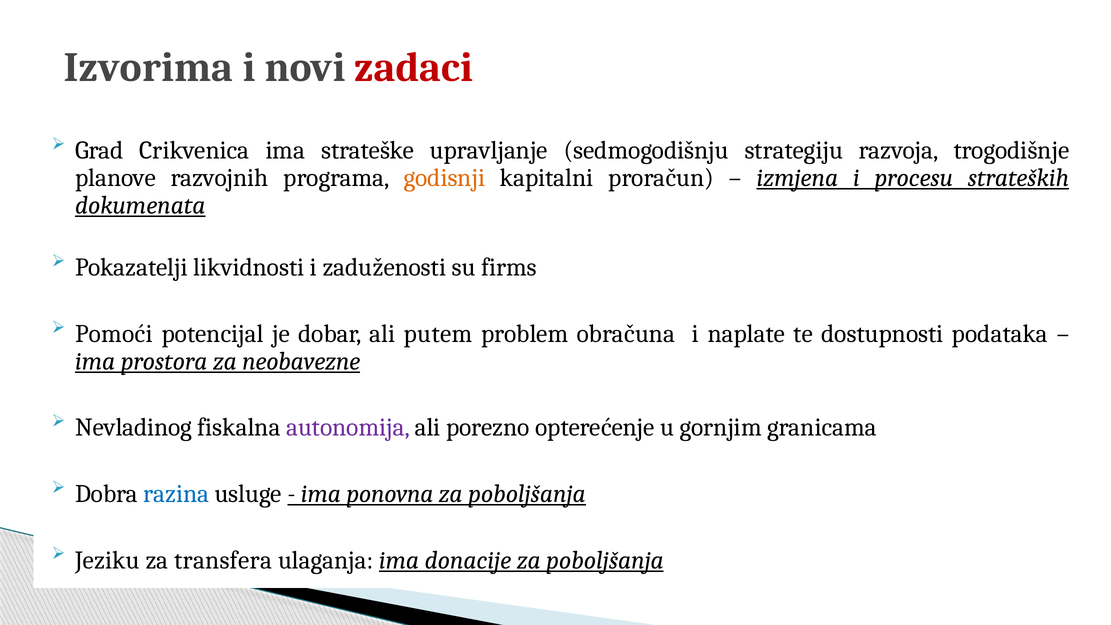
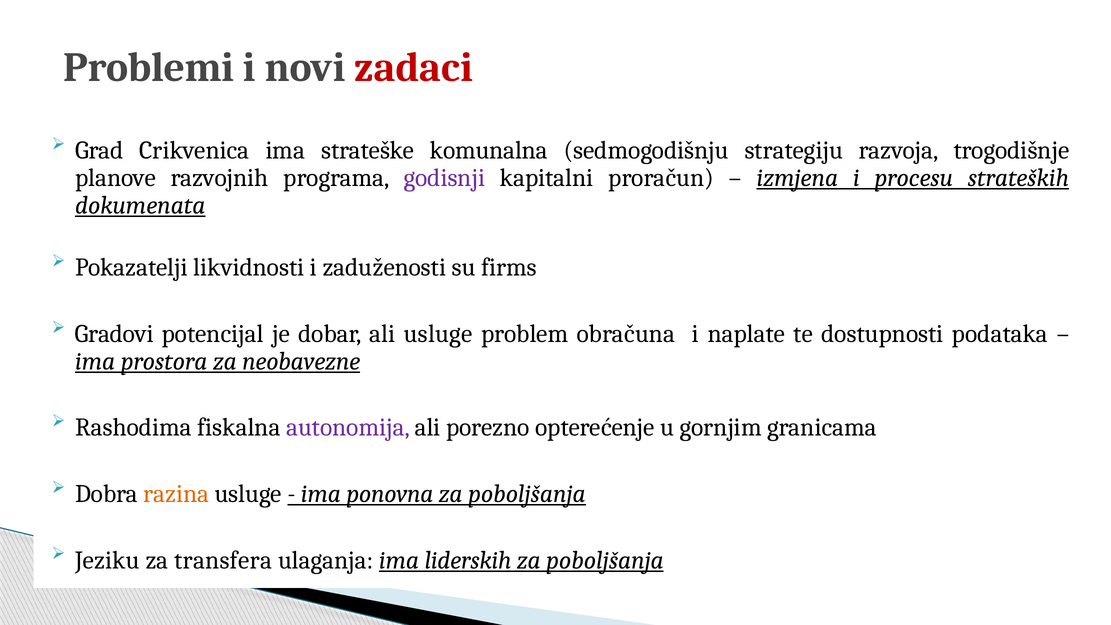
Izvorima: Izvorima -> Problemi (149, 67)
upravljanje: upravljanje -> komunalna (489, 150)
godisnji colour: orange -> purple (444, 178)
Pomoći: Pomoći -> Gradovi (114, 334)
ali putem: putem -> usluge (438, 334)
Nevladinog: Nevladinog -> Rashodima (134, 428)
razina colour: blue -> orange (176, 494)
donacije: donacije -> liderskih (468, 560)
